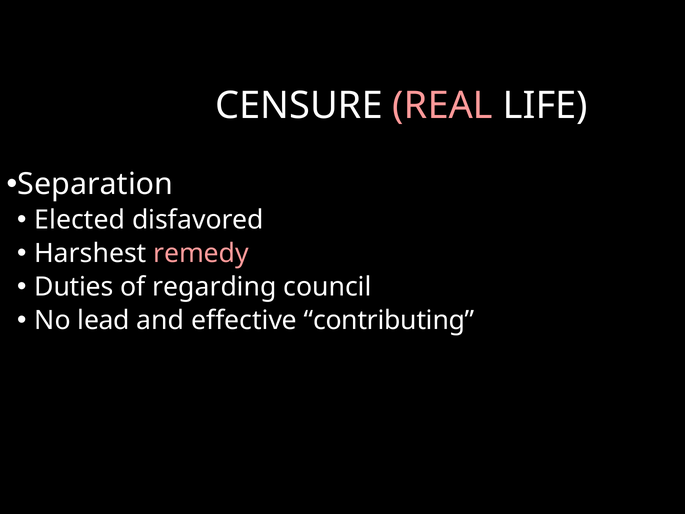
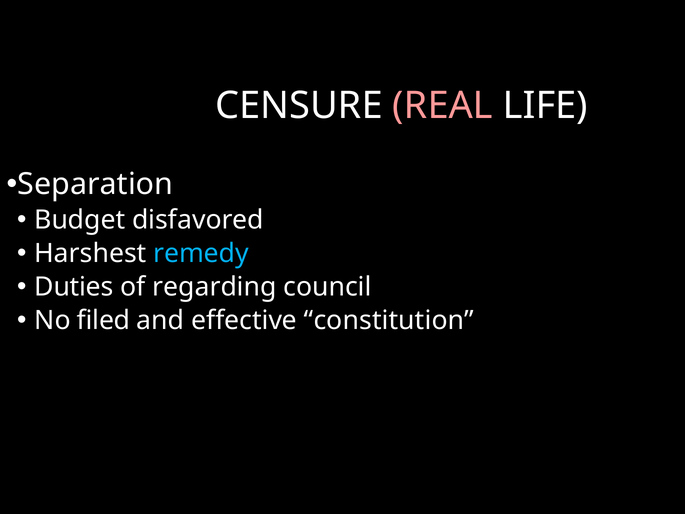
Elected: Elected -> Budget (80, 220)
remedy colour: pink -> light blue (201, 253)
lead: lead -> filed (104, 320)
contributing: contributing -> constitution (389, 320)
